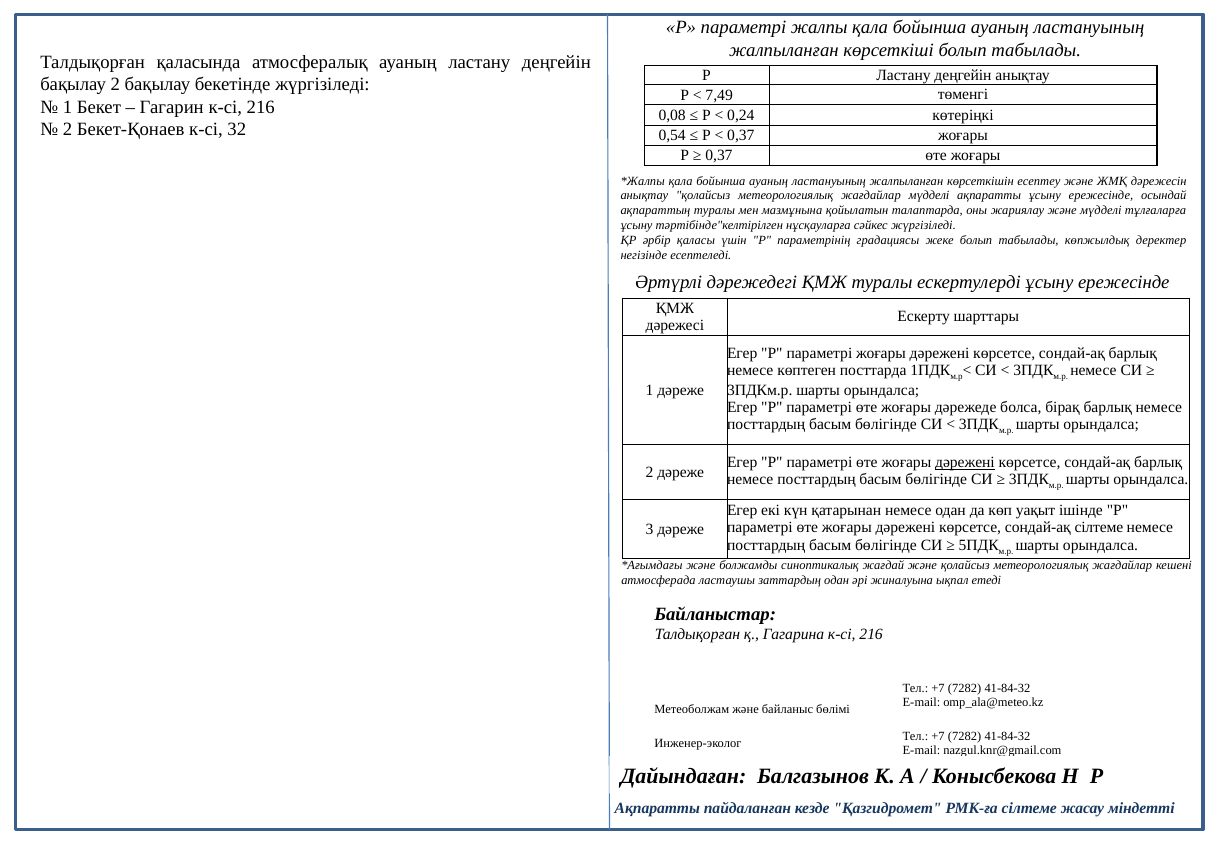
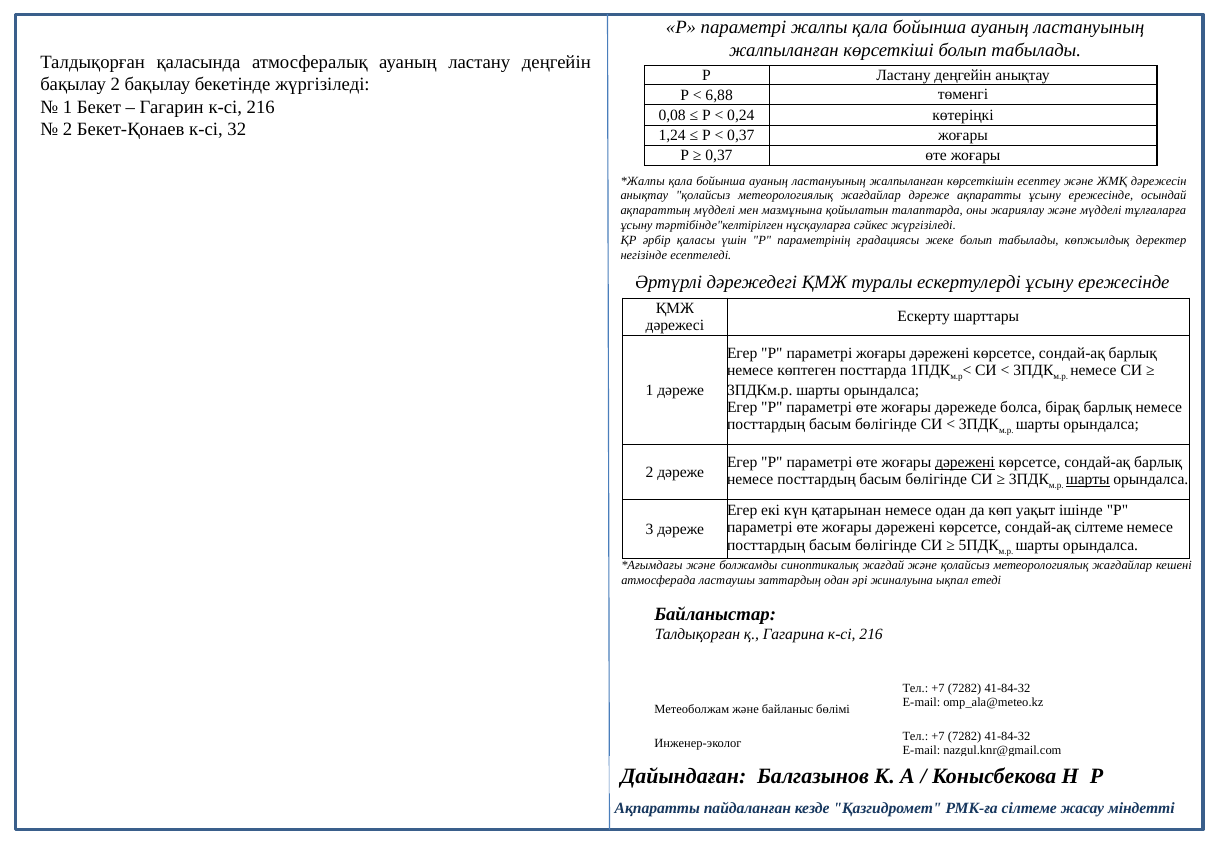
7,49: 7,49 -> 6,88 (719, 95)
0,54: 0,54 -> 1,24 (672, 136)
жағдайлар мүдделі: мүдделі -> дәреже (929, 196)
ақпараттың туралы: туралы -> мүдделі (715, 211)
шарты underline: none -> present (1088, 479)
